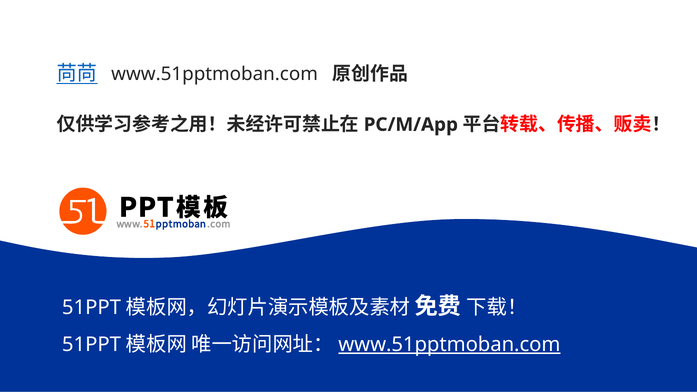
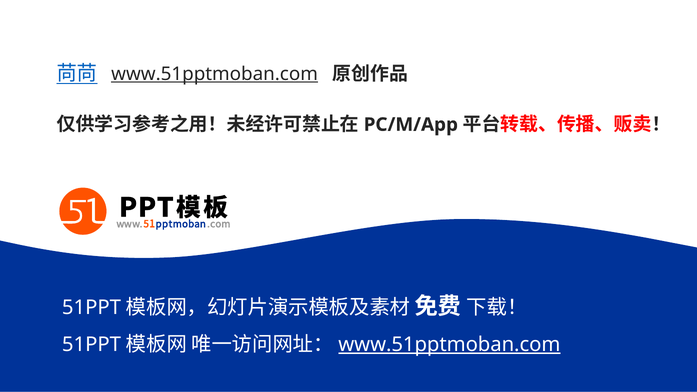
www.51pptmoban.com underline: none -> present (215, 74)
